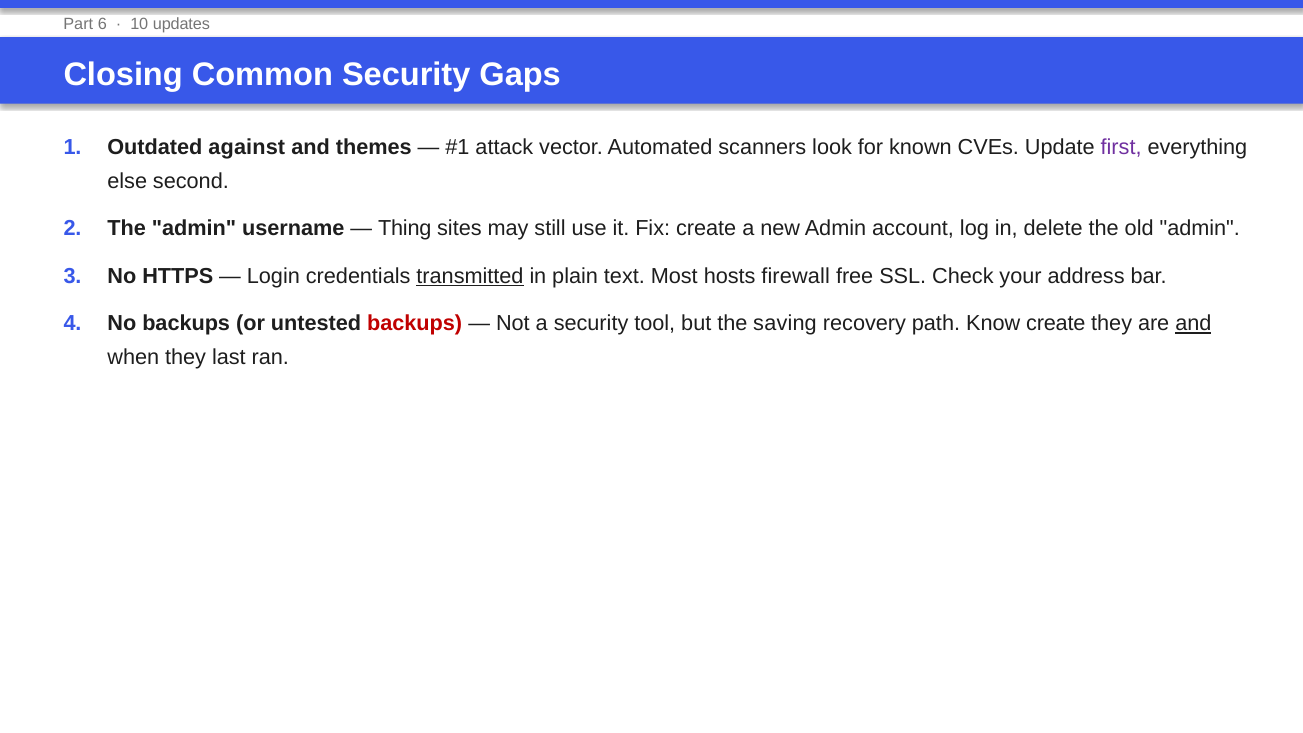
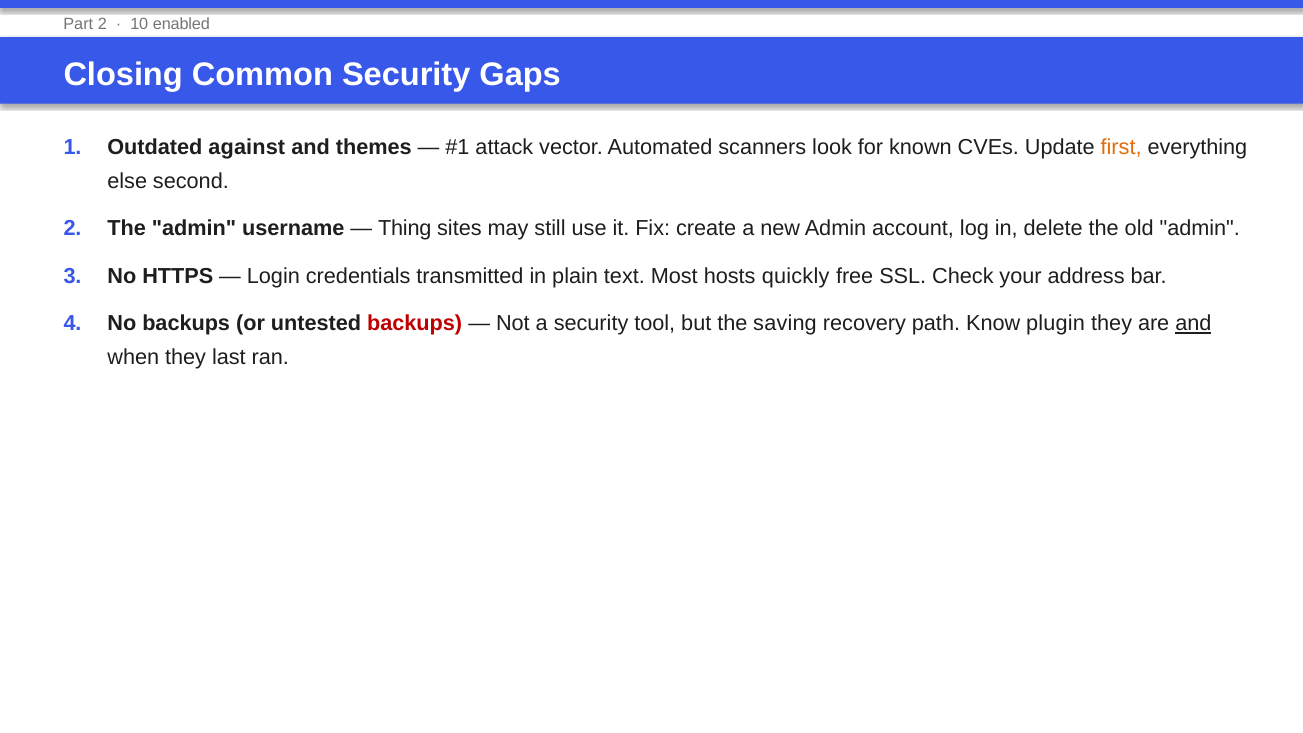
Part 6: 6 -> 2 (102, 25)
updates: updates -> enabled (181, 25)
first colour: purple -> orange (1121, 147)
transmitted underline: present -> none (470, 276)
firewall: firewall -> quickly (796, 276)
Know create: create -> plugin (1056, 324)
